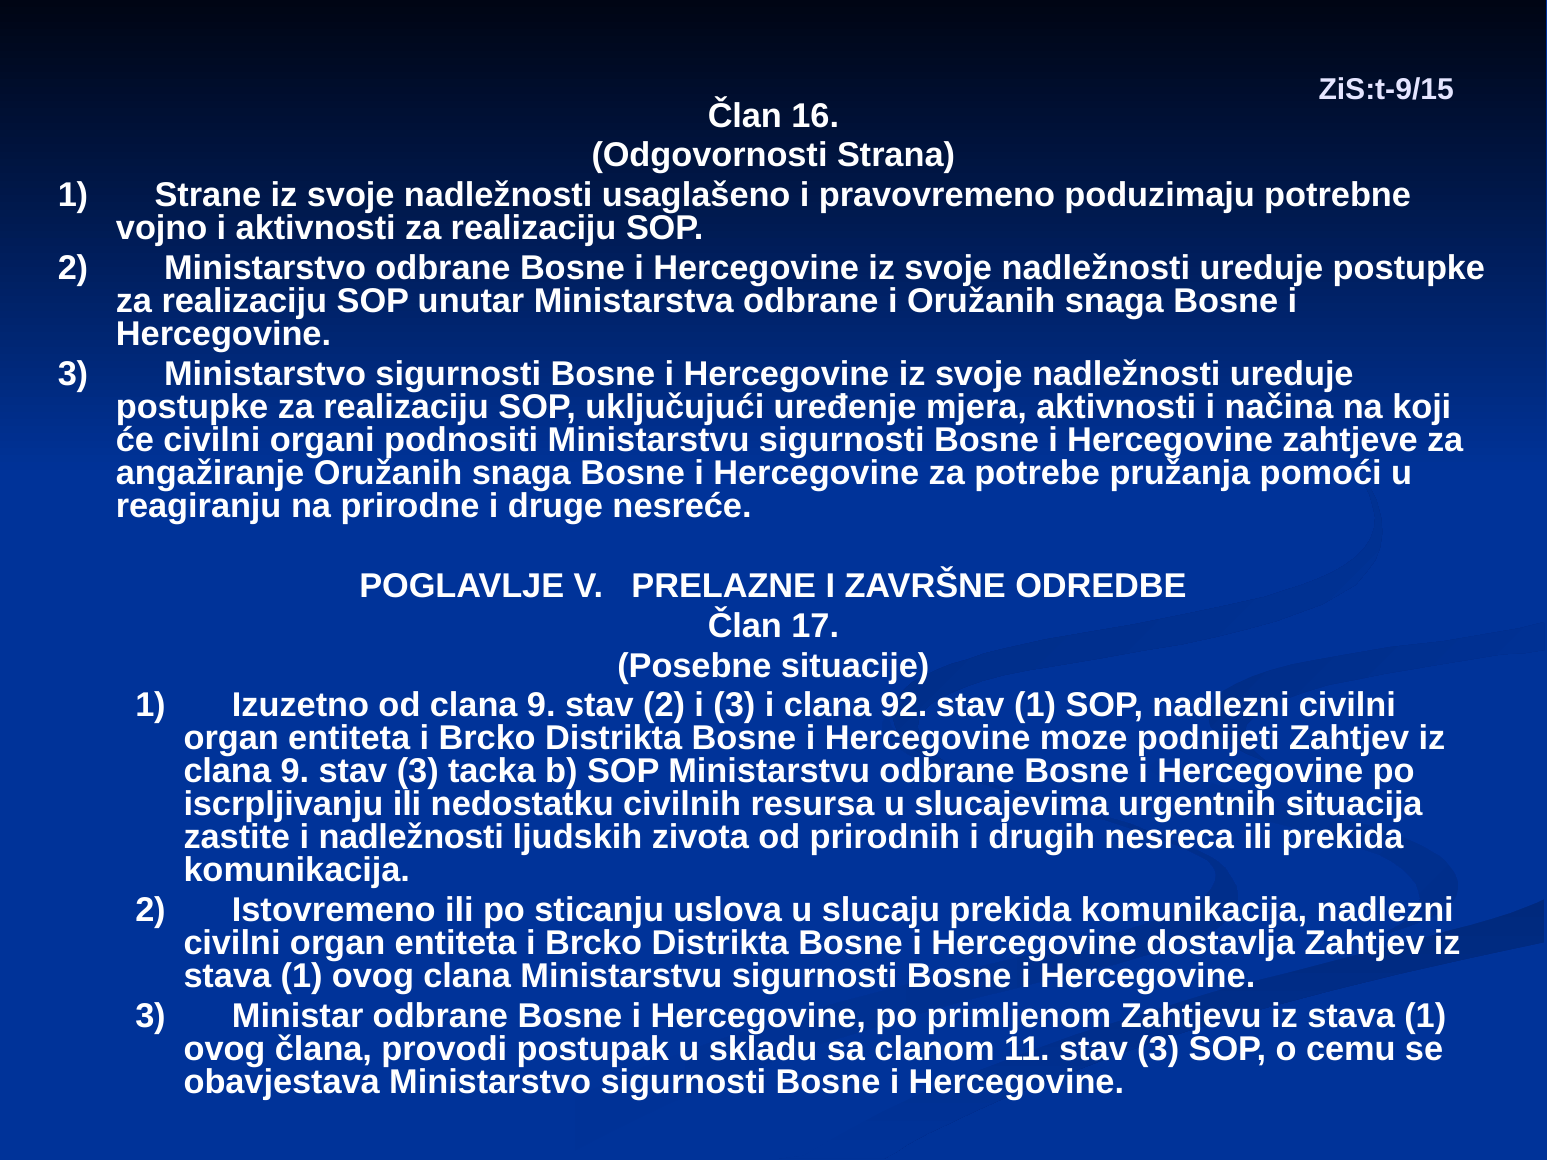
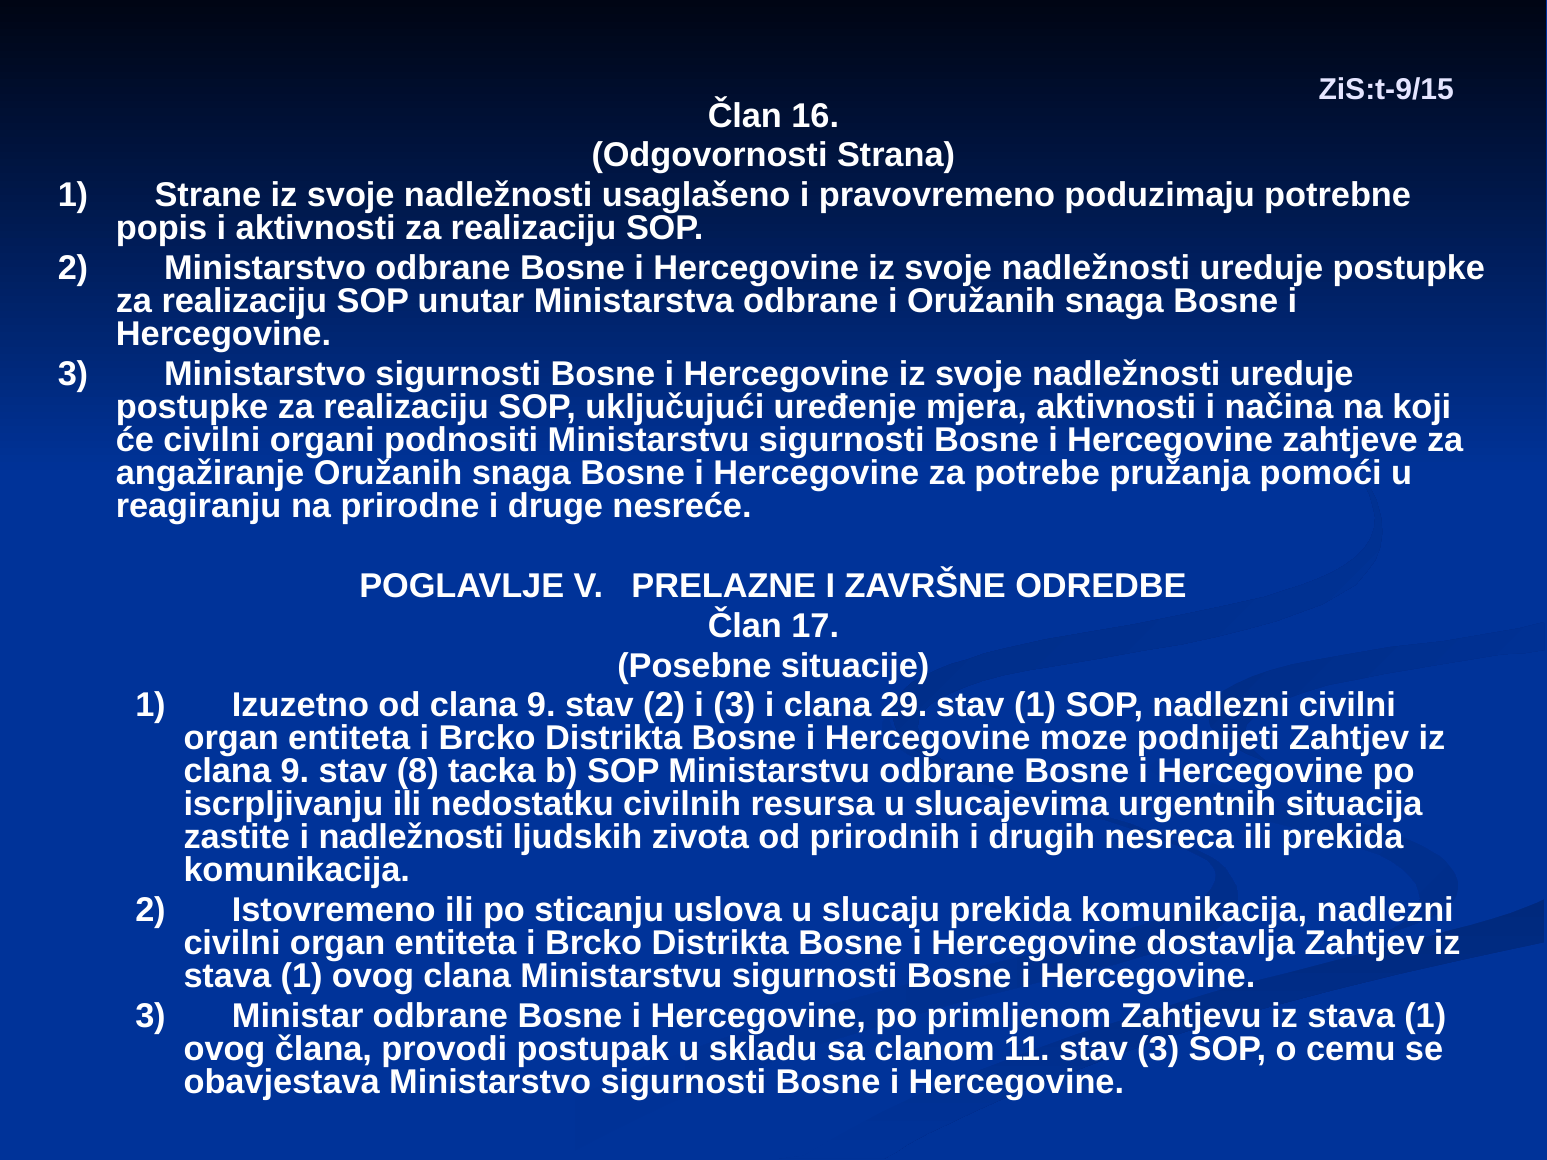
vojno: vojno -> popis (162, 229)
92: 92 -> 29 (904, 706)
9 stav 3: 3 -> 8 (418, 772)
